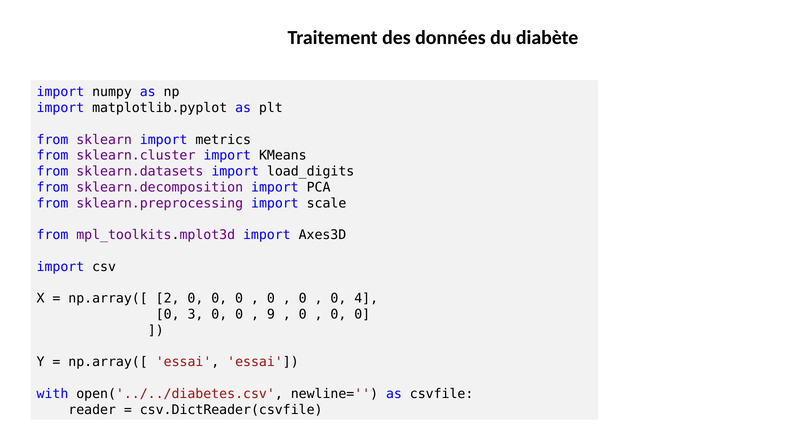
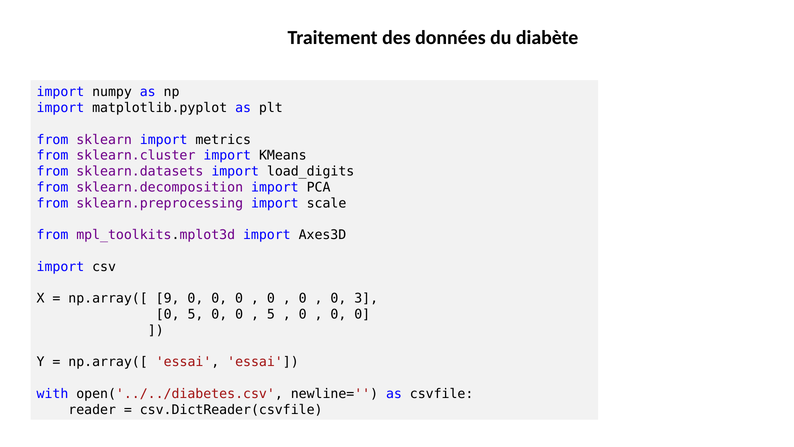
2: 2 -> 9 (168, 298)
4: 4 -> 3 (366, 298)
0 3: 3 -> 5 (195, 314)
9: 9 -> 5 (271, 314)
